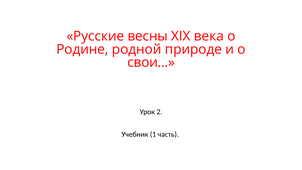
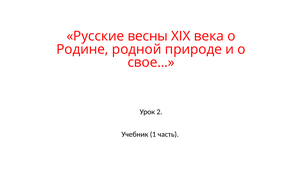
свои…: свои… -> свое… (151, 62)
